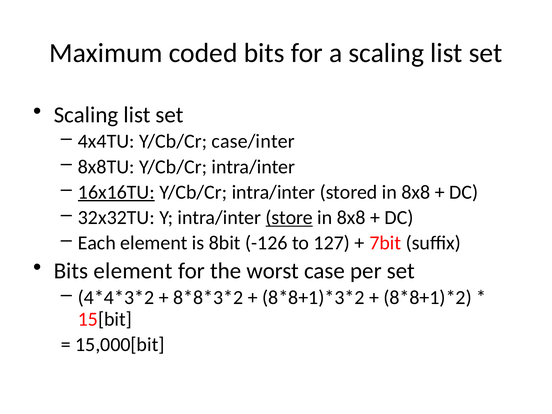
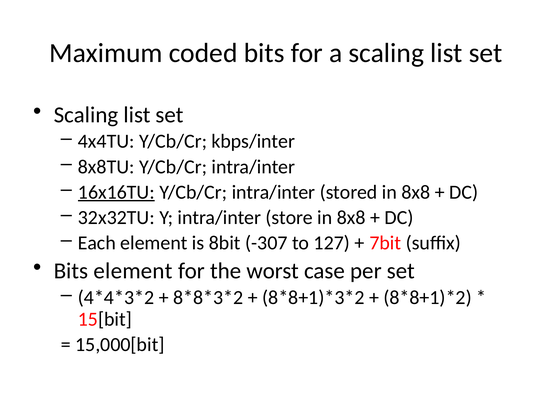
case/inter: case/inter -> kbps/inter (253, 141)
store underline: present -> none (289, 218)
-126: -126 -> -307 (266, 243)
